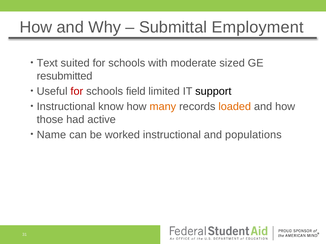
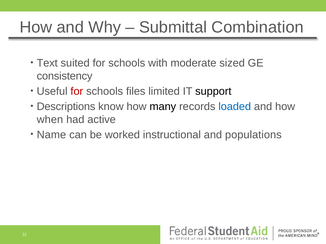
Employment: Employment -> Combination (258, 27)
resubmitted: resubmitted -> consistency (65, 76)
field: field -> files (136, 91)
Instructional: Instructional -> Descriptions (66, 107)
many colour: orange -> black (163, 107)
loaded colour: orange -> blue (235, 107)
those: those -> when (50, 120)
